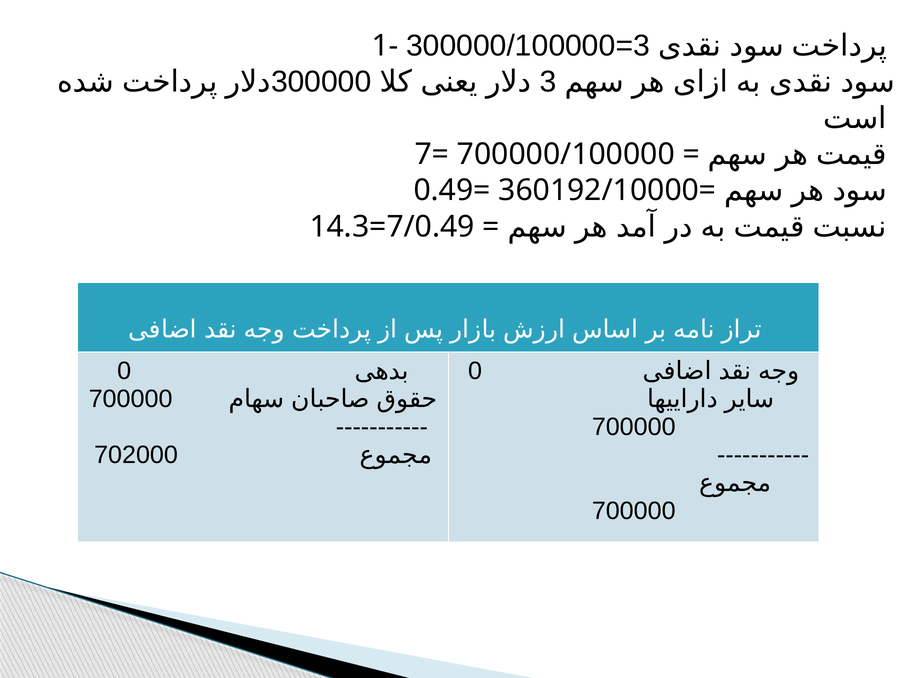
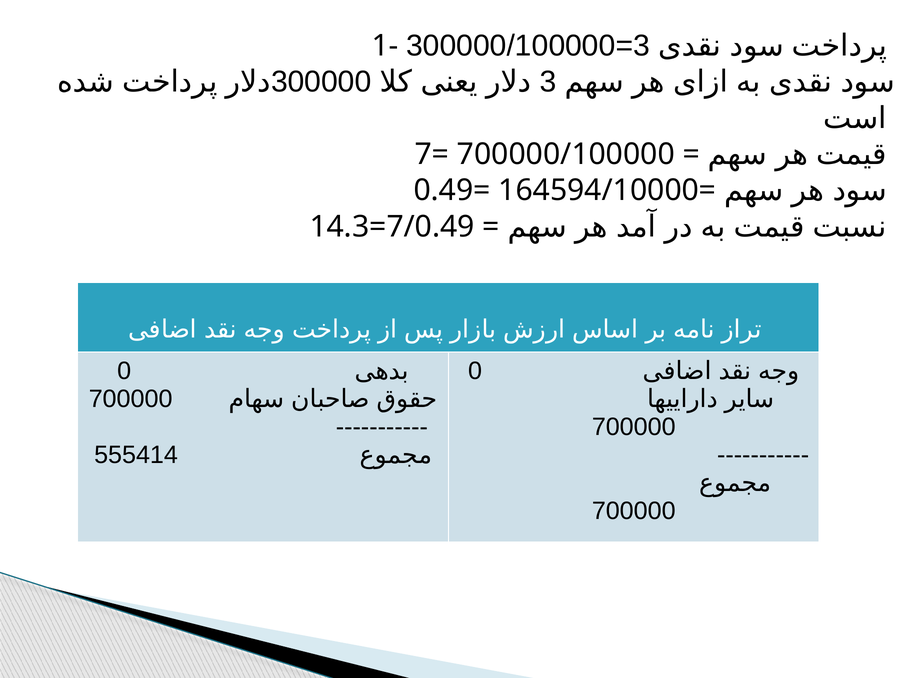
360192/10000=: 360192/10000= -> 164594/10000= (607, 190)
702000: 702000 -> 555414 (136, 455)
